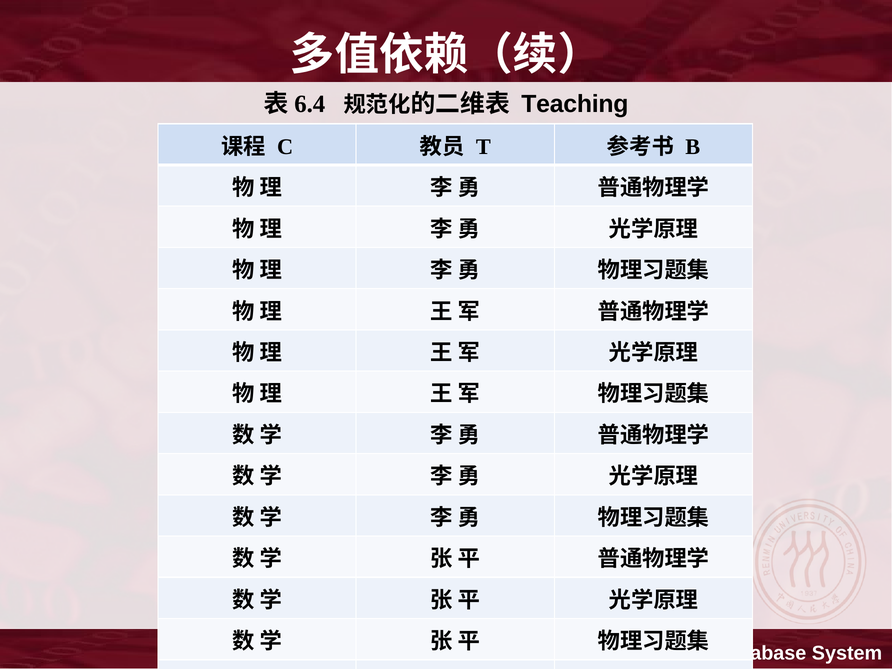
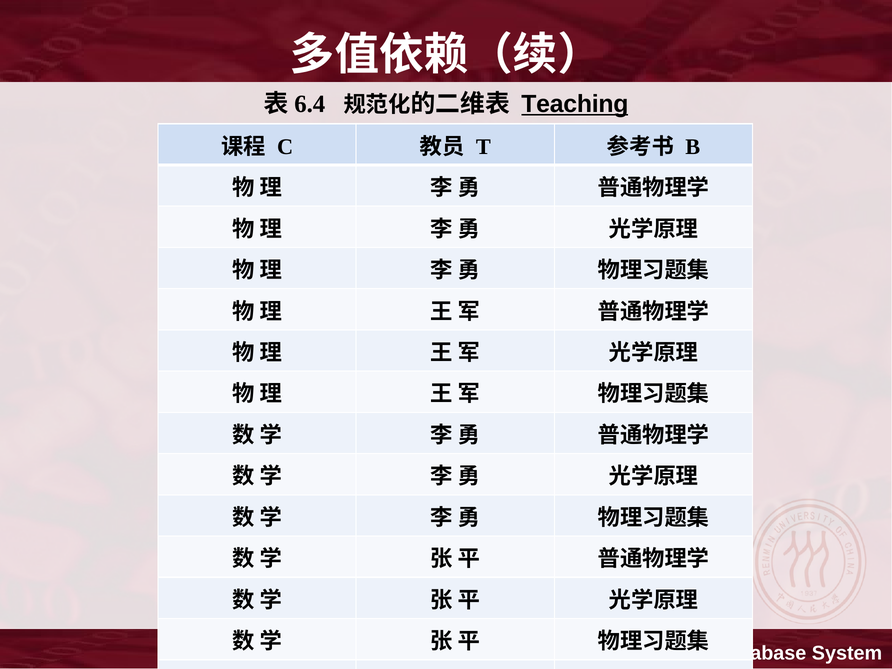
Teaching underline: none -> present (575, 104)
